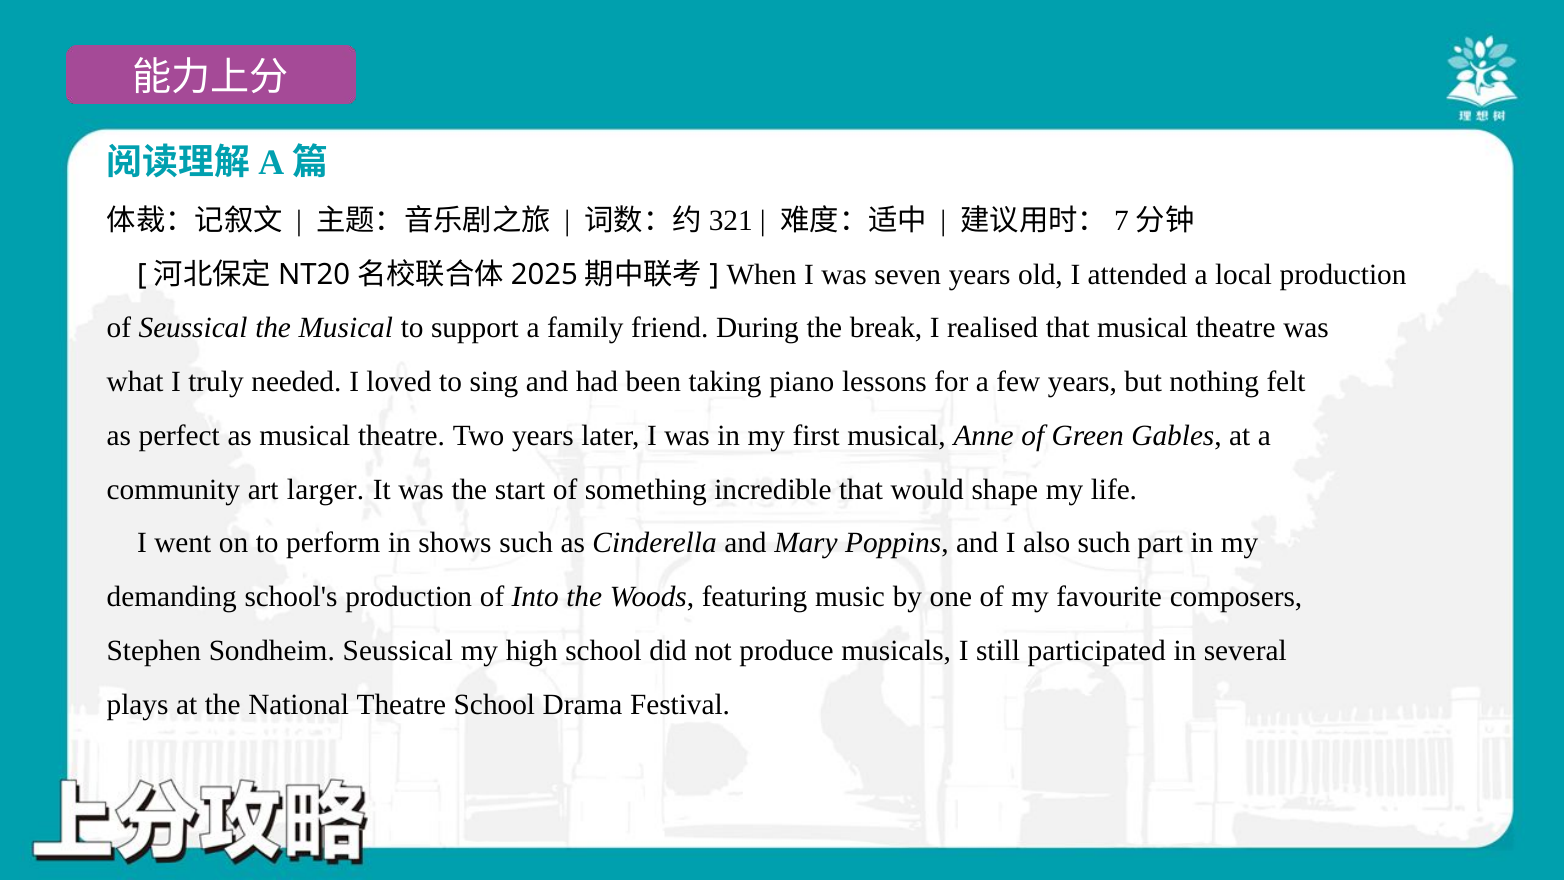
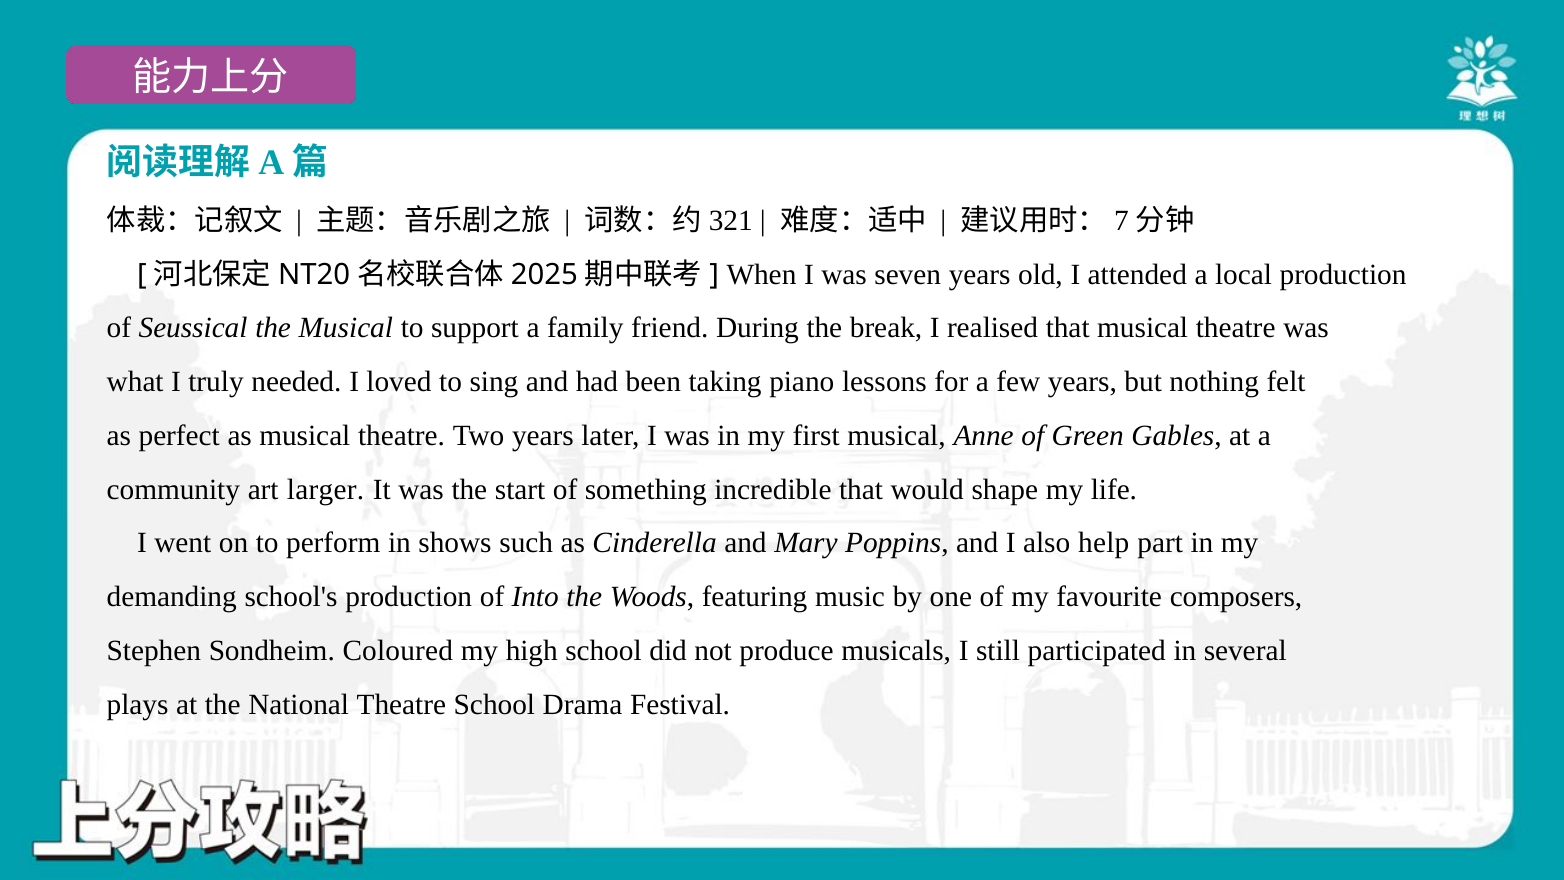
also such: such -> help (1104, 543)
Sondheim Seussical: Seussical -> Coloured (398, 651)
